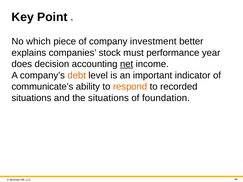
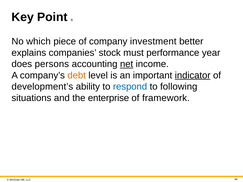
decision: decision -> persons (52, 64)
indicator underline: none -> present (193, 75)
communicate’s: communicate’s -> development’s (42, 87)
respond colour: orange -> blue (130, 87)
recorded: recorded -> following (179, 87)
the situations: situations -> enterprise (109, 98)
foundation: foundation -> framework (166, 98)
